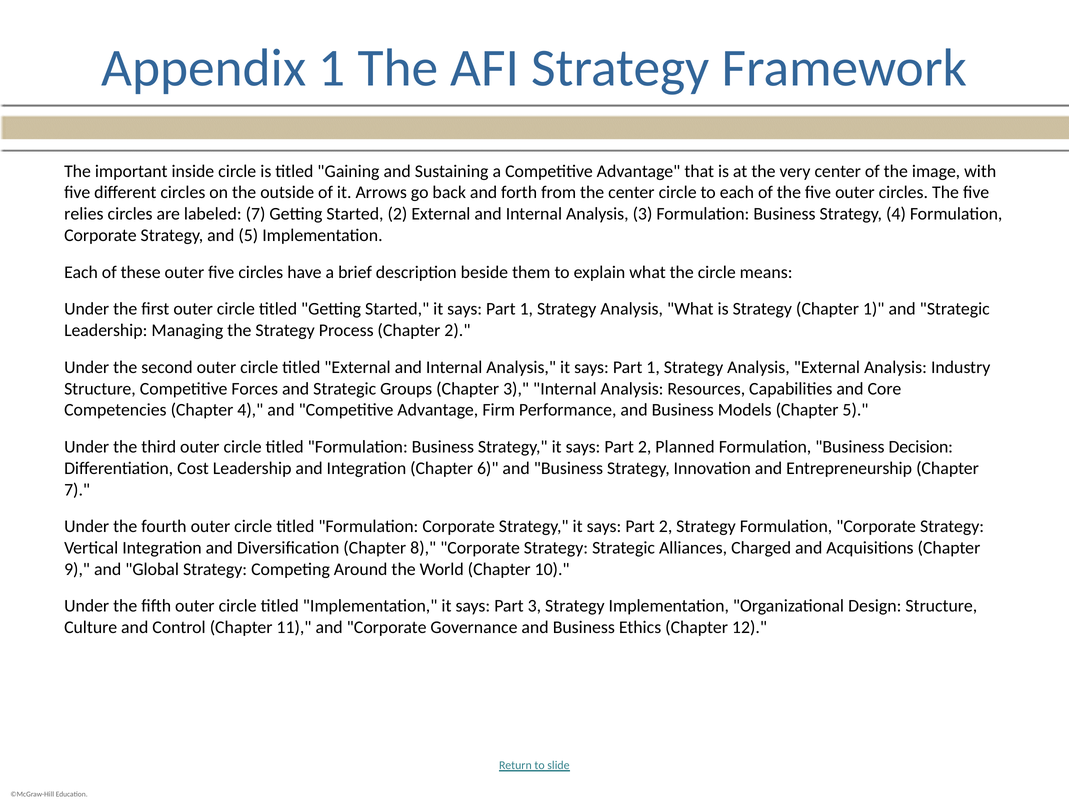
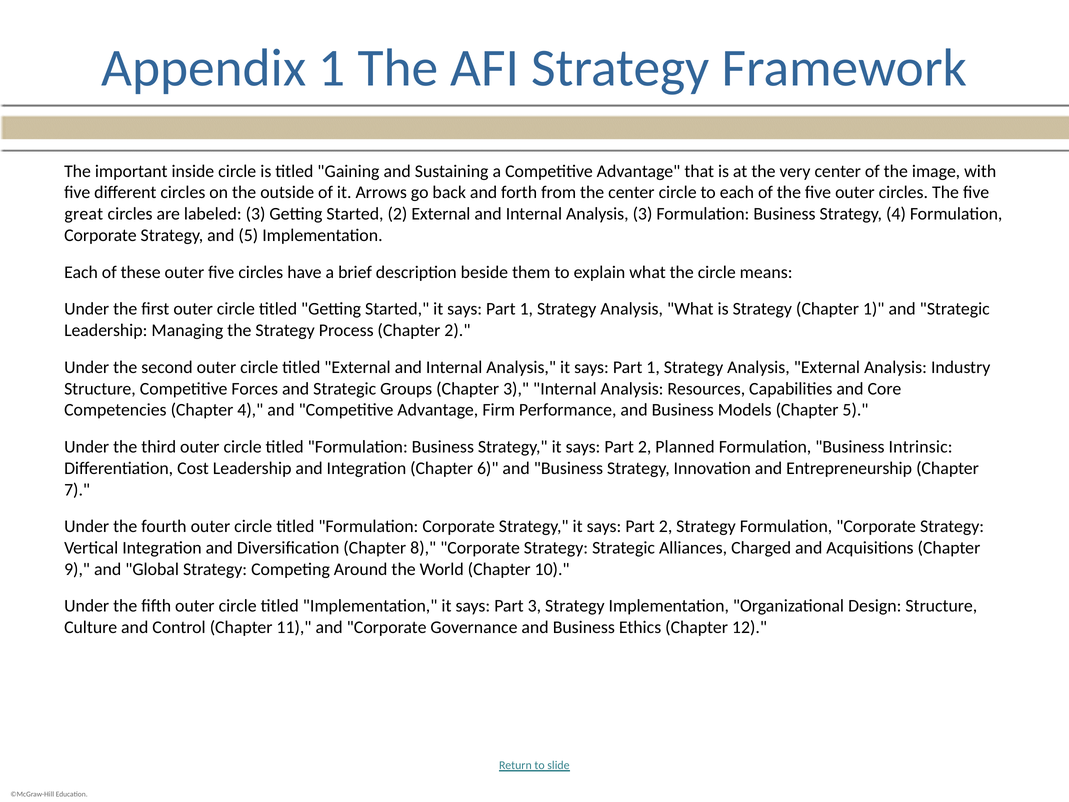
relies: relies -> great (84, 214)
labeled 7: 7 -> 3 (256, 214)
Decision: Decision -> Intrinsic (921, 447)
